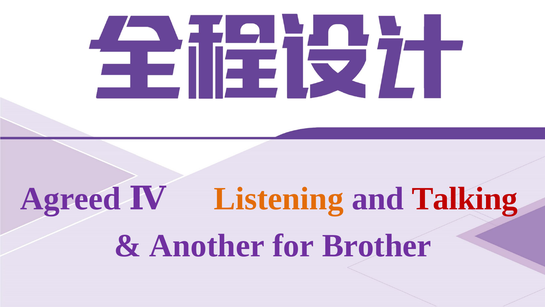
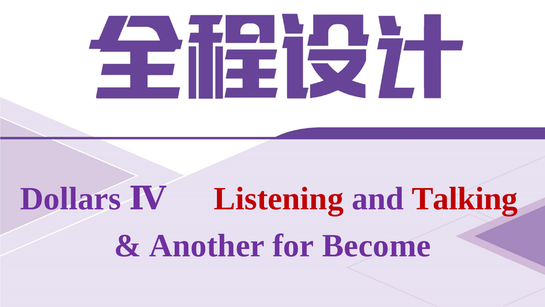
Agreed: Agreed -> Dollars (71, 199)
Listening colour: orange -> red (279, 199)
Brother: Brother -> Become (377, 245)
